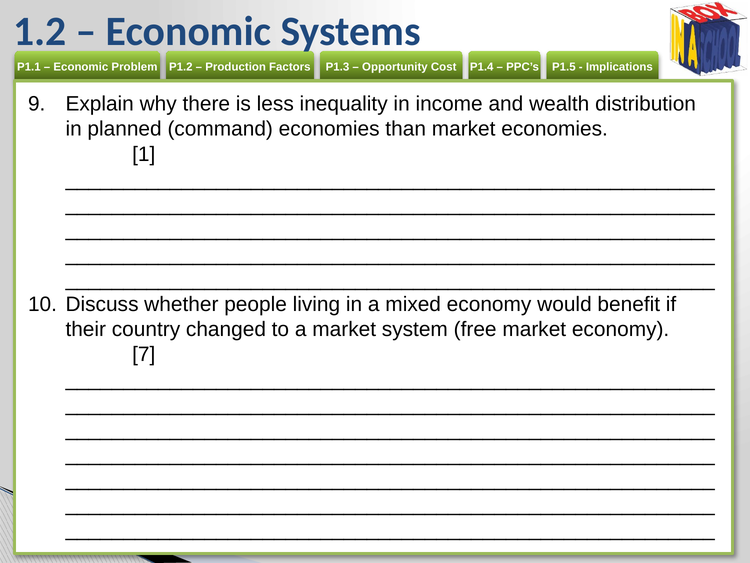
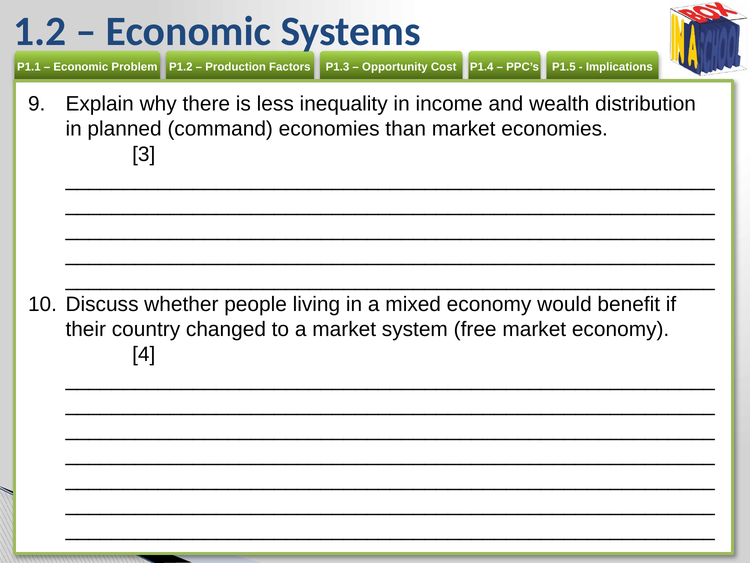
1: 1 -> 3 (144, 154)
7: 7 -> 4 (144, 354)
